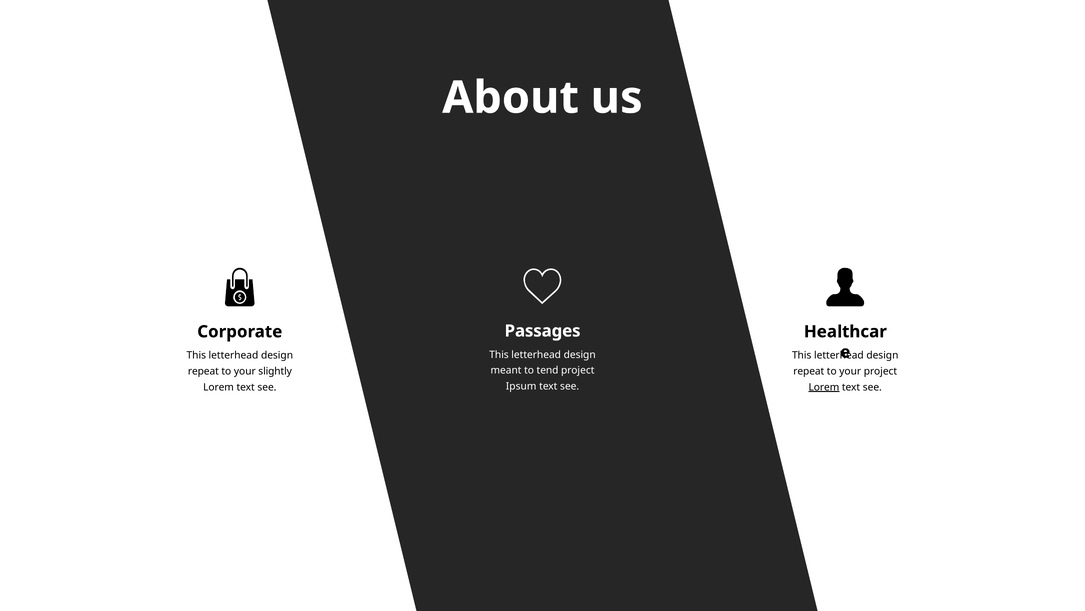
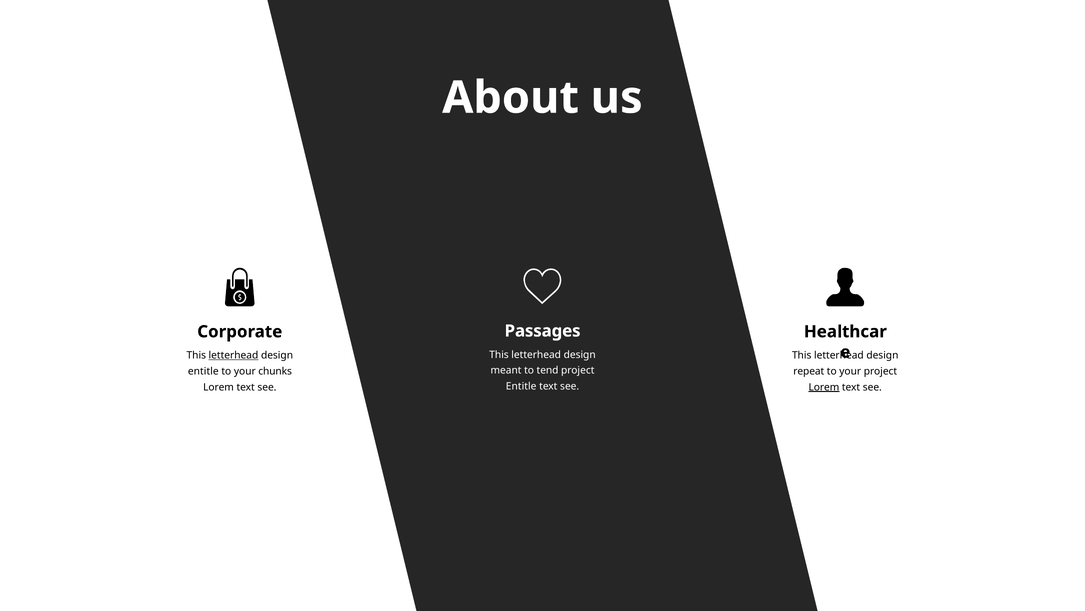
letterhead underline: none -> present (233, 355)
repeat: repeat -> entitle (203, 371)
slightly: slightly -> chunks (275, 371)
Ipsum: Ipsum -> Entitle (521, 386)
